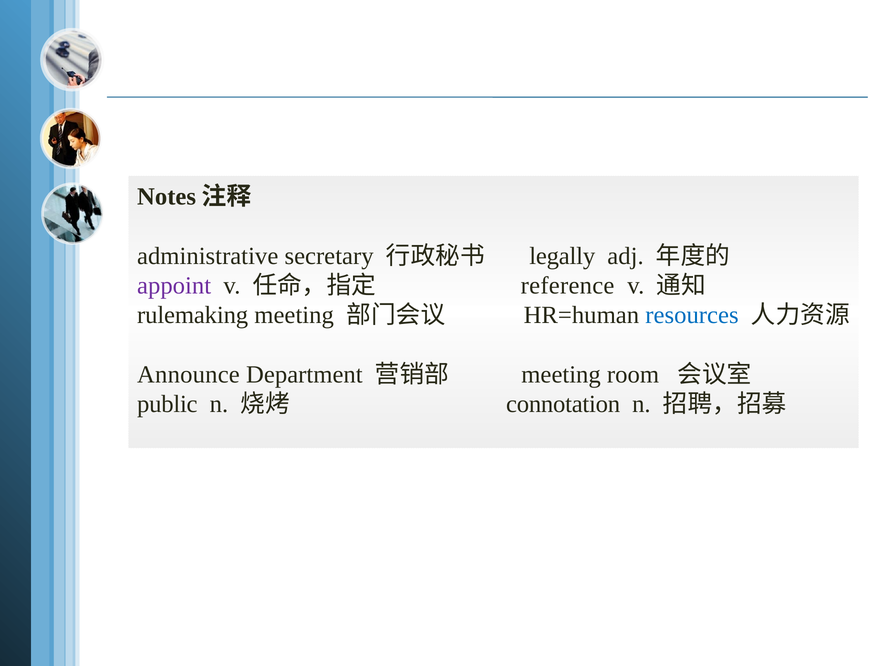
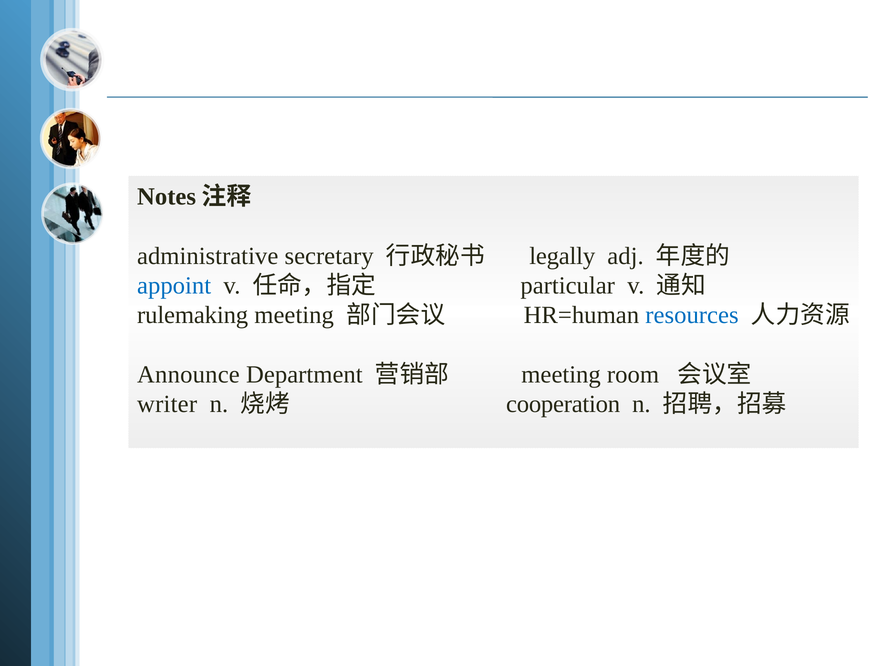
appoint colour: purple -> blue (174, 286)
reference: reference -> particular (568, 286)
public: public -> writer (167, 404)
connotation: connotation -> cooperation (563, 404)
